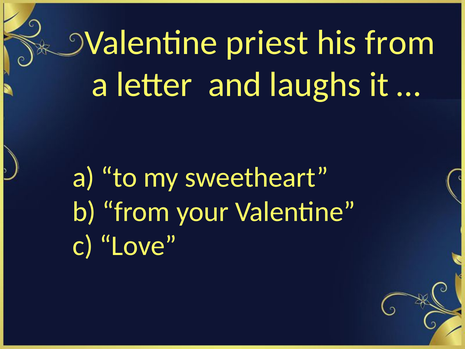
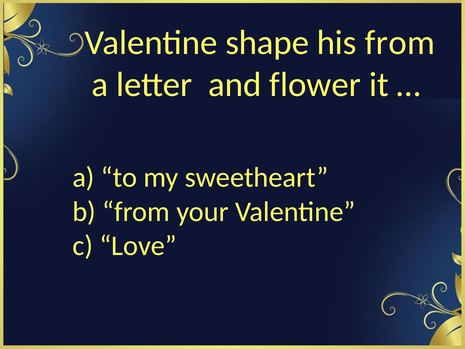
priest: priest -> shape (267, 43)
laughs: laughs -> flower (315, 85)
